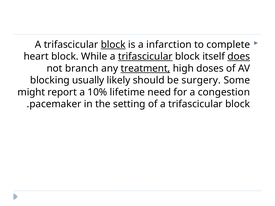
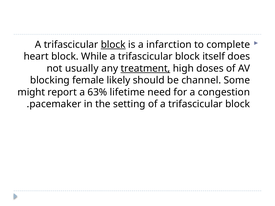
trifascicular underline: present -> none (145, 57)
does underline: present -> none (239, 57)
branch: branch -> usually (82, 68)
usually: usually -> female (88, 80)
surgery: surgery -> channel (201, 80)
10%: 10% -> 63% (97, 92)
